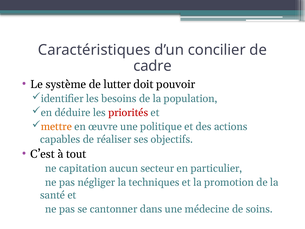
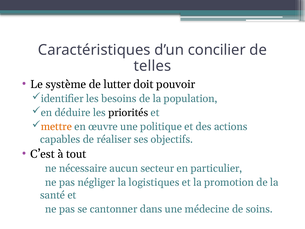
cadre: cadre -> telles (152, 66)
priorités colour: red -> black (128, 113)
capitation: capitation -> nécessaire (83, 168)
techniques: techniques -> logistiques (154, 182)
